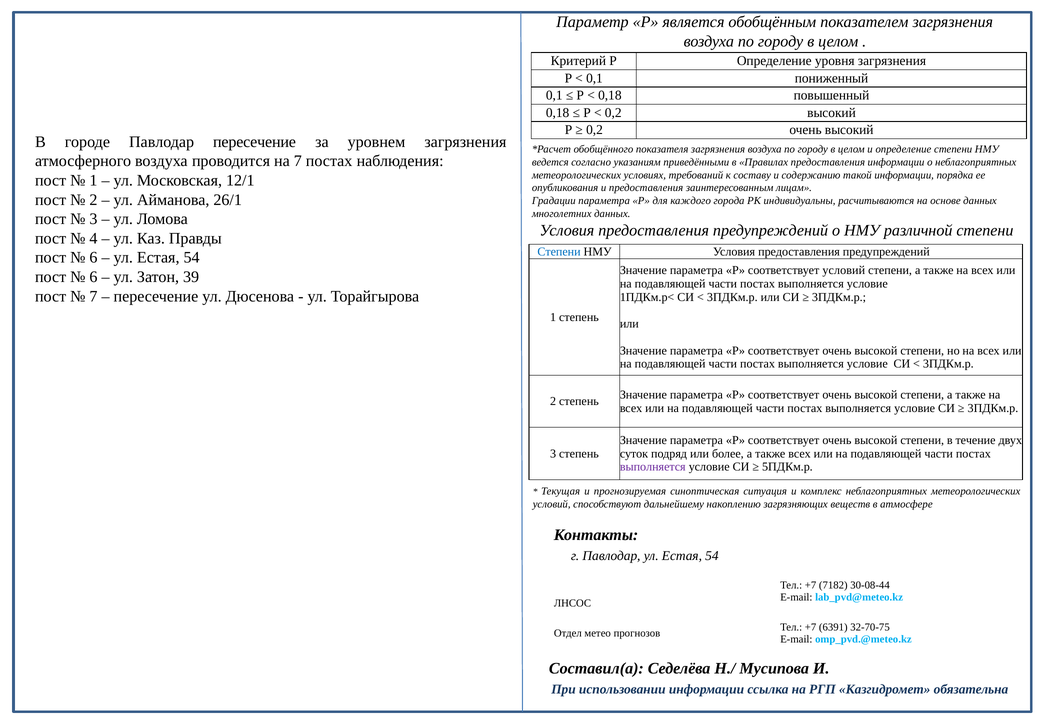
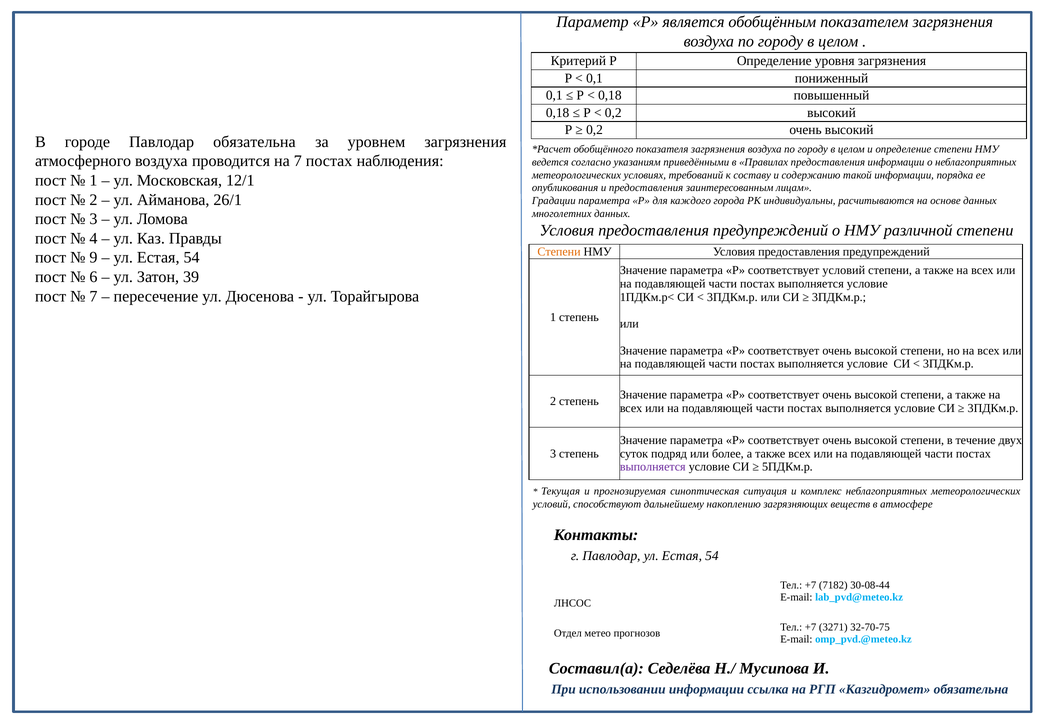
Павлодар пересечение: пересечение -> обязательна (254, 142)
Степени colour: blue -> orange (559, 252)
6: 6 -> 9 (94, 257)
6391: 6391 -> 3271 (833, 627)
